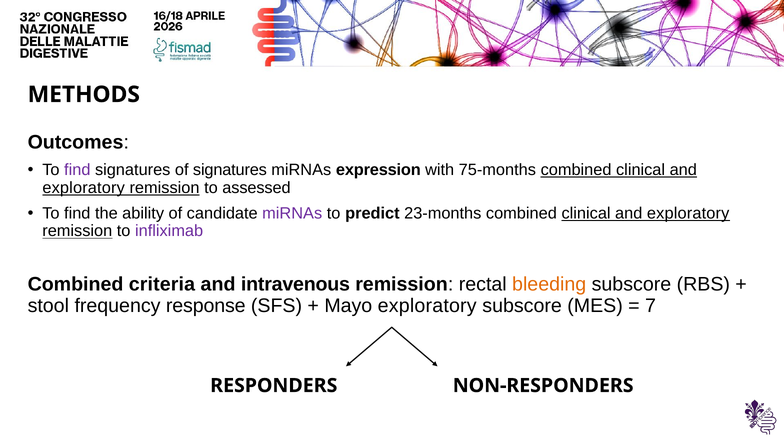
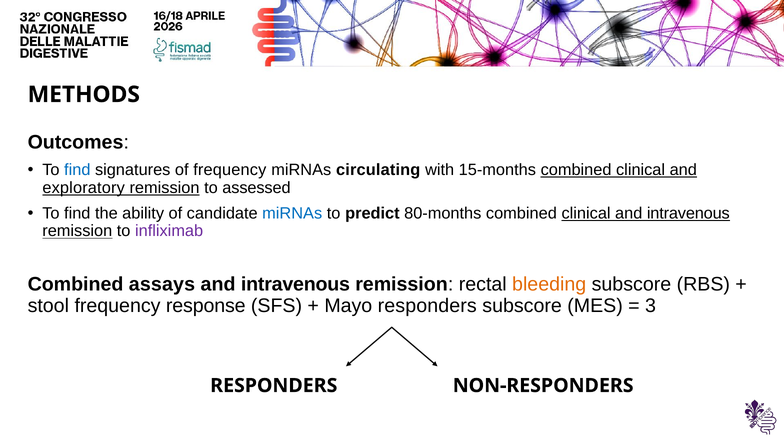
find colour: purple -> blue (77, 170)
of signatures: signatures -> frequency (230, 170)
expression: expression -> circulating (378, 170)
75-months: 75-months -> 15-months (497, 170)
miRNAs colour: purple -> blue (292, 213)
23-months: 23-months -> 80-months (443, 213)
exploratory: exploratory -> intravenous (688, 213)
criteria: criteria -> assays (162, 284)
Mayo exploratory: exploratory -> responders (427, 306)
7: 7 -> 3 (651, 306)
